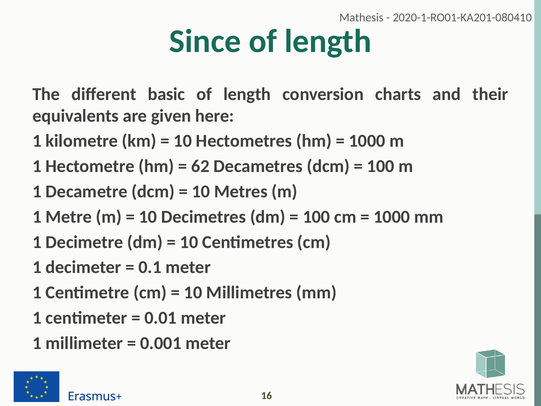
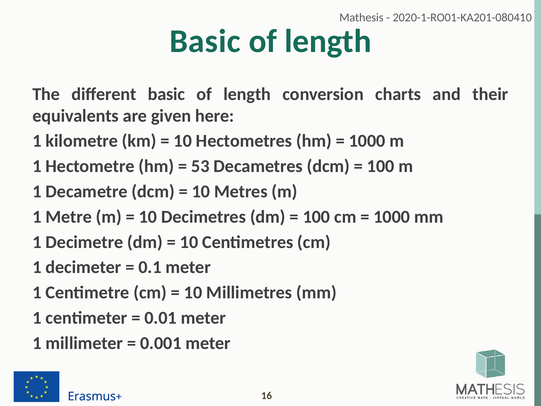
Since: Since -> Basic (205, 41)
62: 62 -> 53 (200, 166)
